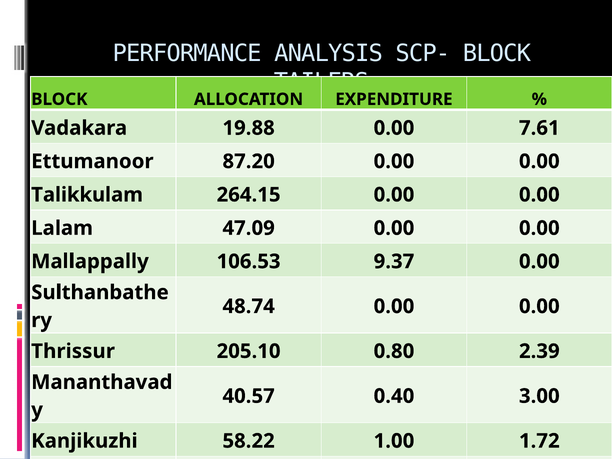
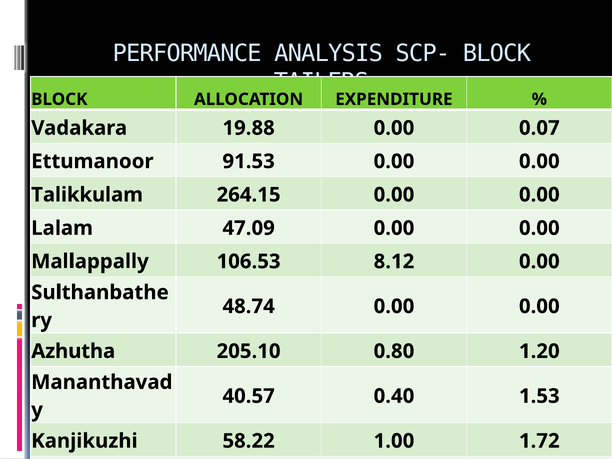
7.61: 7.61 -> 0.07 (539, 128)
87.20: 87.20 -> 91.53 (249, 161)
9.37: 9.37 -> 8.12 (394, 262)
Thrissur: Thrissur -> Azhutha (73, 351)
2.39: 2.39 -> 1.20 (539, 351)
3.00: 3.00 -> 1.53 (539, 396)
